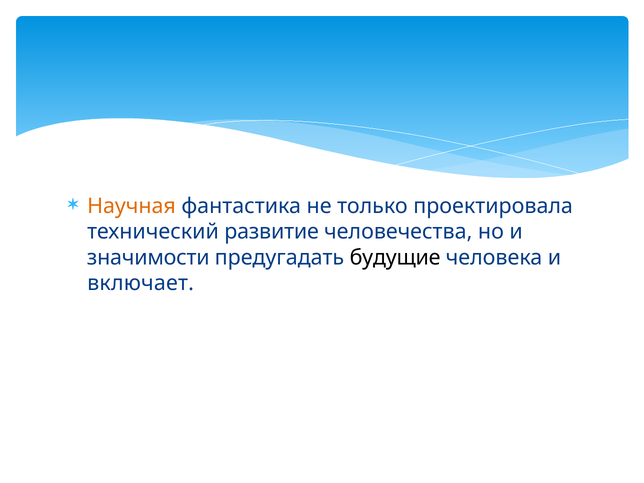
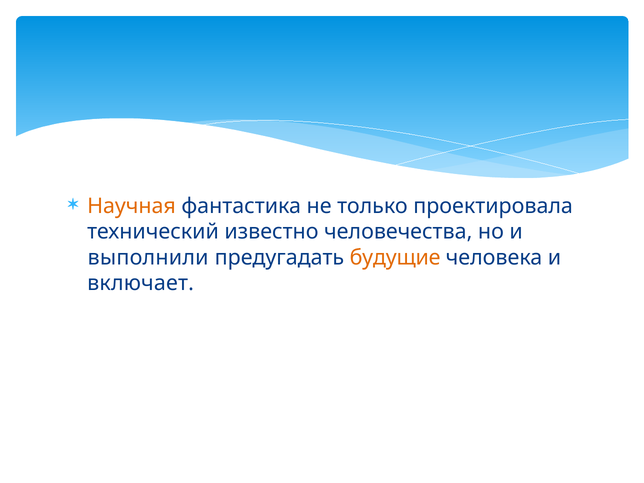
развитие: развитие -> известно (271, 232)
значимости: значимости -> выполнили (148, 258)
будущие colour: black -> orange (395, 258)
